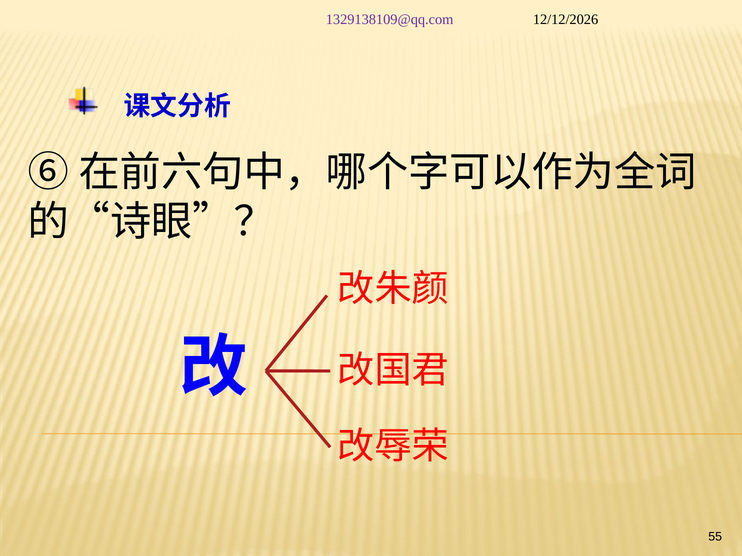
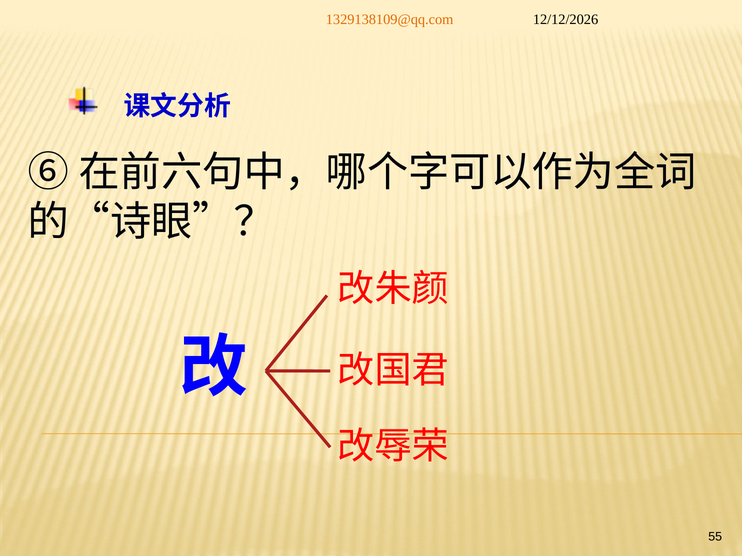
1329138109@qq.com colour: purple -> orange (390, 19)
